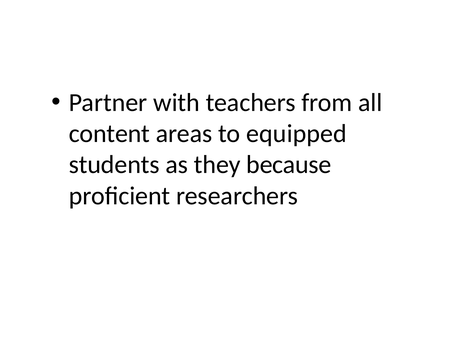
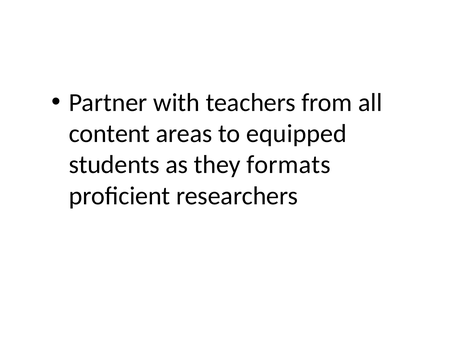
because: because -> formats (289, 165)
